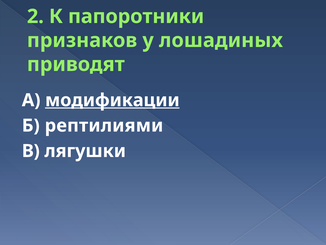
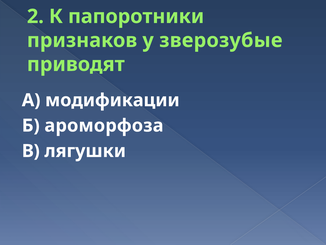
лошадиных: лошадиных -> зверозубые (221, 40)
модификации underline: present -> none (112, 100)
рептилиями: рептилиями -> ароморфоза (104, 125)
